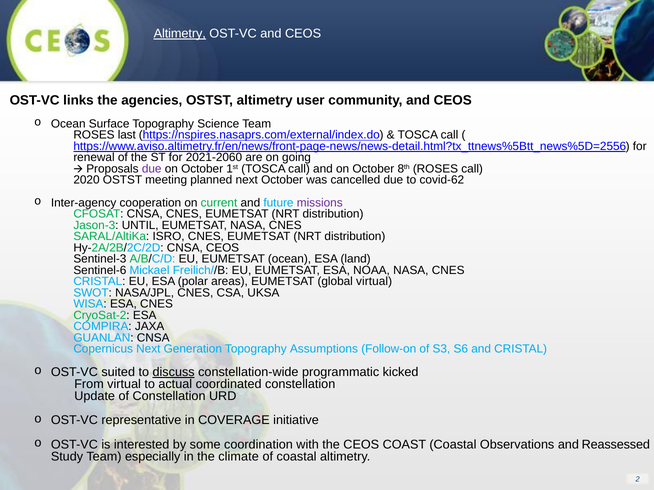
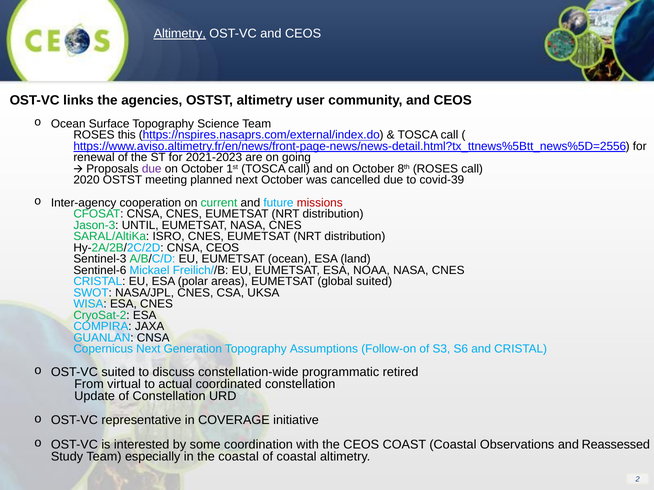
last: last -> this (127, 135)
2021-2060: 2021-2060 -> 2021-2023 (214, 158)
covid-62: covid-62 -> covid-39 (442, 180)
missions colour: purple -> red (320, 203)
global virtual: virtual -> suited (374, 282)
discuss underline: present -> none (174, 372)
kicked: kicked -> retired (401, 372)
the climate: climate -> coastal (239, 457)
